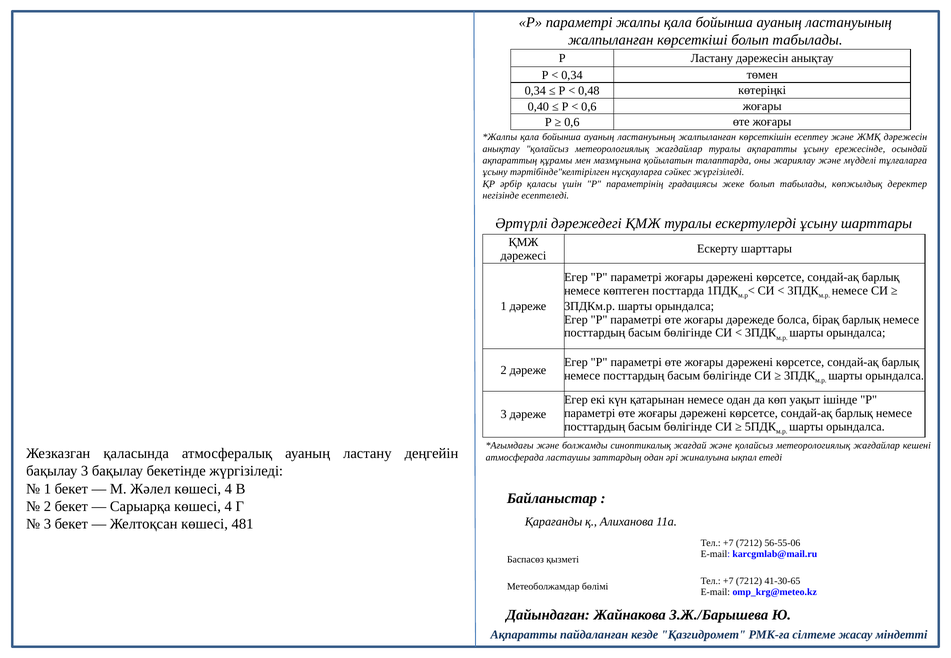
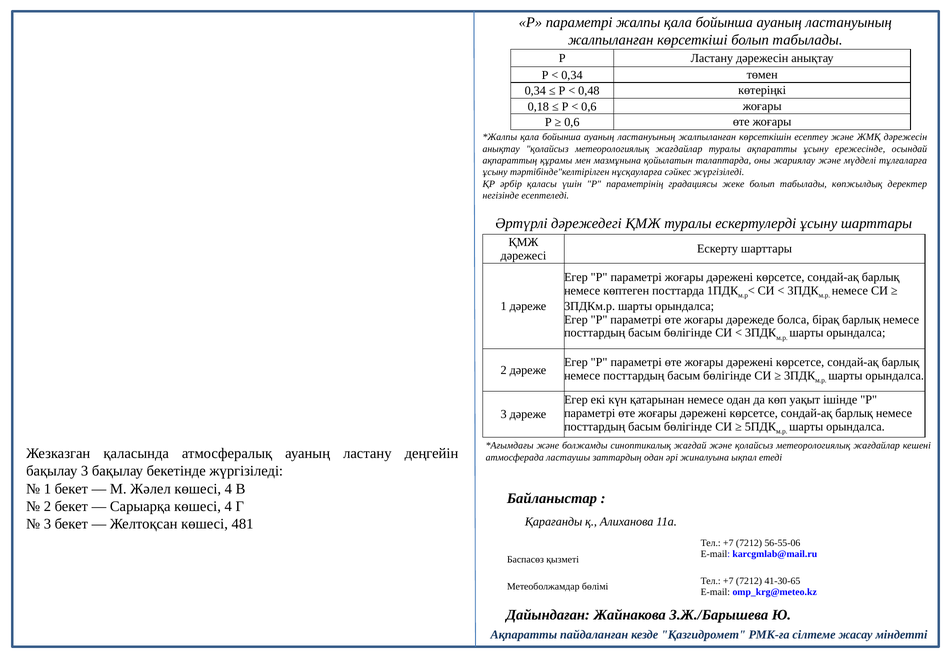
0,40: 0,40 -> 0,18 (538, 107)
